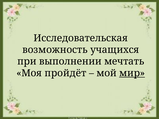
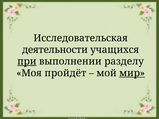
возможность: возможность -> деятельности (55, 50)
при underline: none -> present (27, 62)
мечтать: мечтать -> разделу (124, 62)
